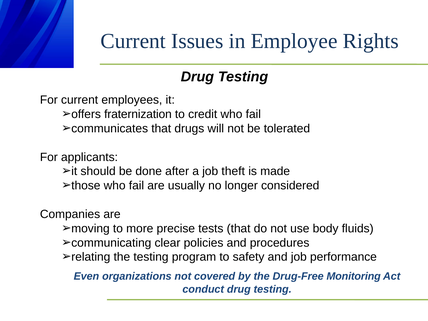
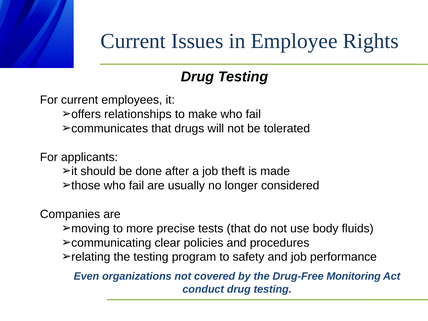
fraternization: fraternization -> relationships (138, 114)
credit: credit -> make (203, 114)
